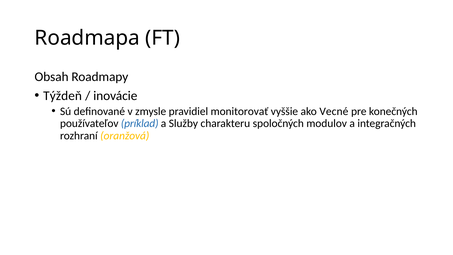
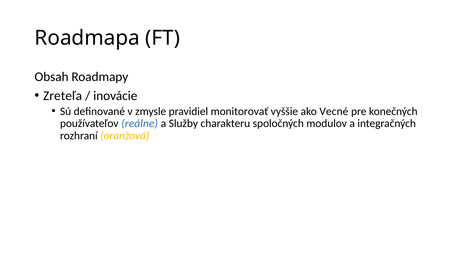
Týždeň: Týždeň -> Zreteľa (63, 96)
príklad: príklad -> reálne (140, 123)
